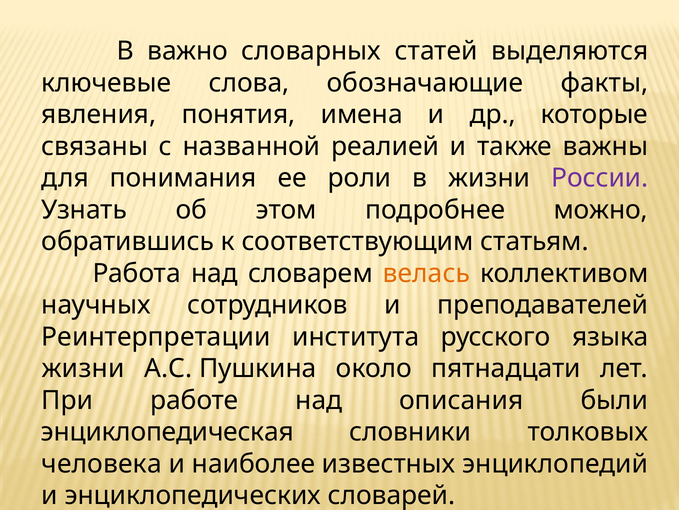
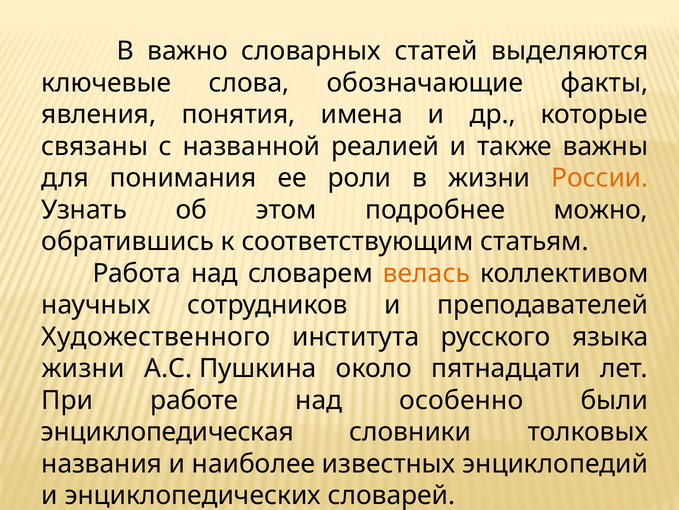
России colour: purple -> orange (600, 178)
Реинтерпретации: Реинтерпретации -> Художественного (156, 336)
описания: описания -> особенно (461, 400)
человека: человека -> названия (102, 463)
